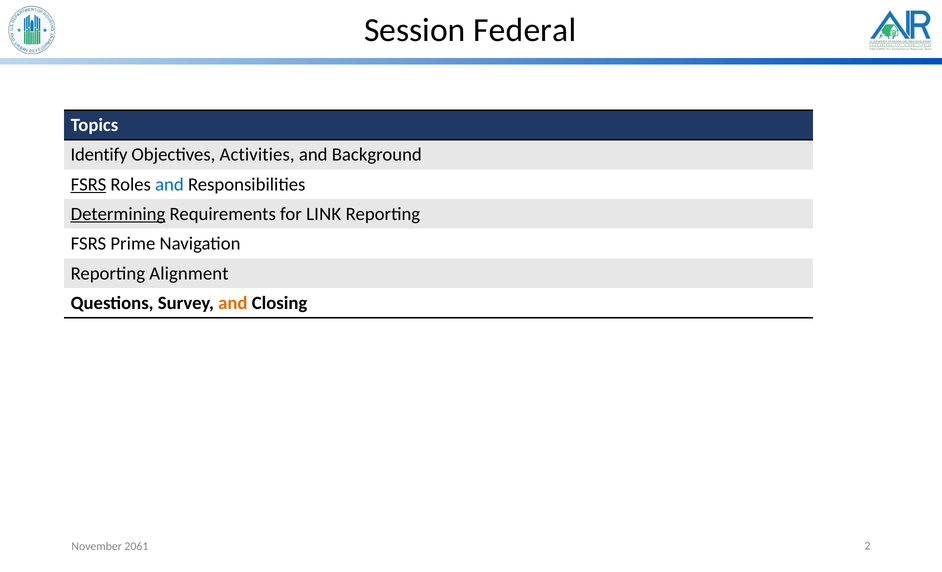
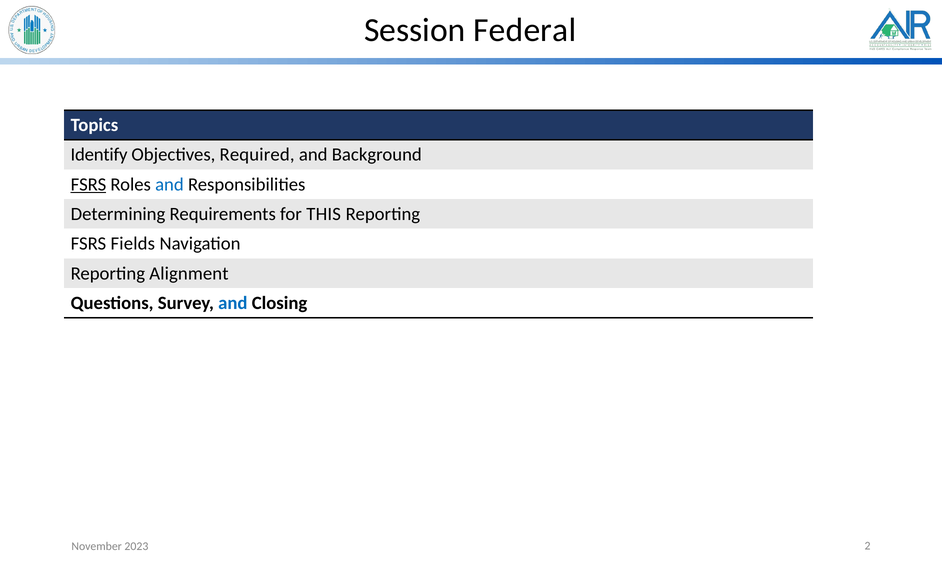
Activities: Activities -> Required (257, 155)
Determining underline: present -> none (118, 214)
LINK: LINK -> THIS (324, 214)
Prime: Prime -> Fields (133, 244)
and colour: orange -> blue (233, 303)
2061: 2061 -> 2023 (136, 546)
